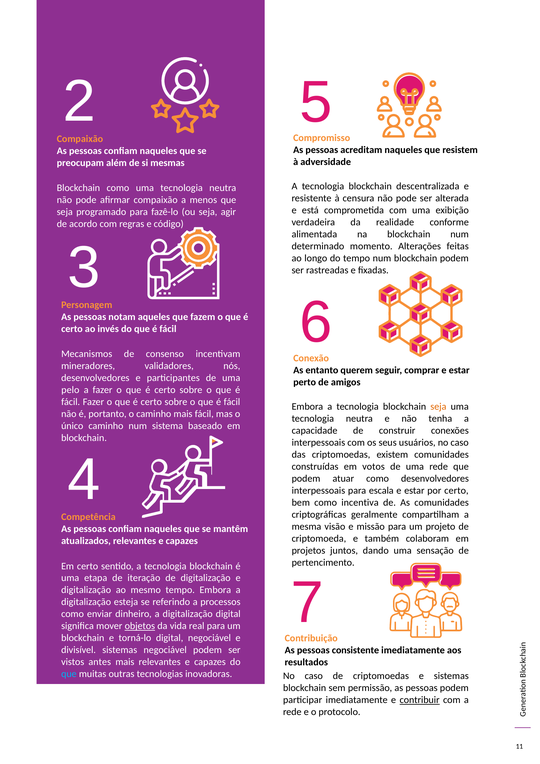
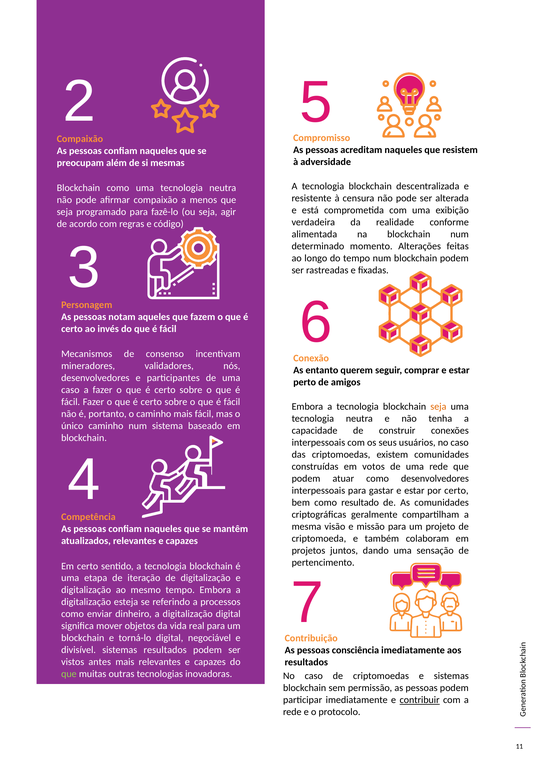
pelo: pelo -> caso (70, 390)
escala: escala -> gastar (381, 490)
incentiva: incentiva -> resultado (360, 502)
objetos underline: present -> none (140, 626)
sistemas negociável: negociável -> resultados (165, 650)
consistente: consistente -> consciência (355, 650)
que colour: light blue -> light green (69, 674)
